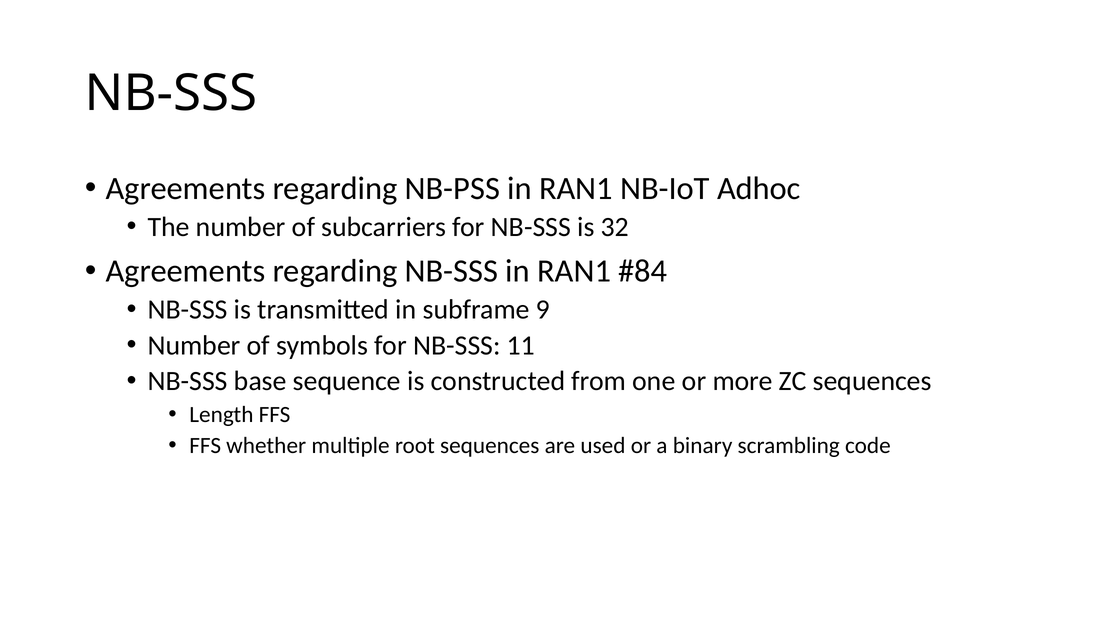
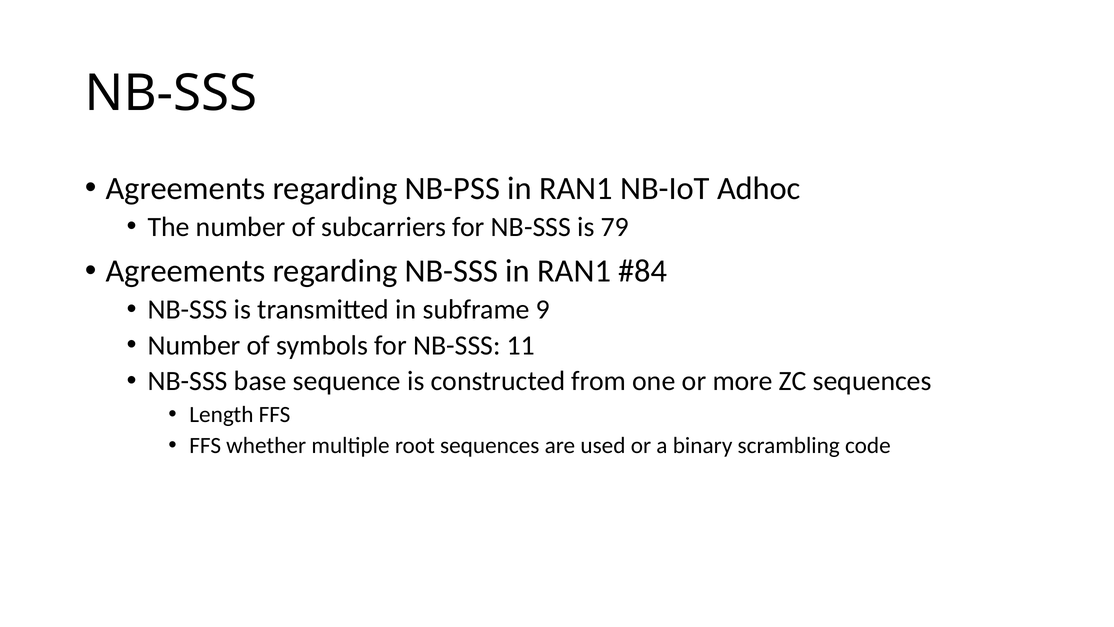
32: 32 -> 79 (615, 227)
